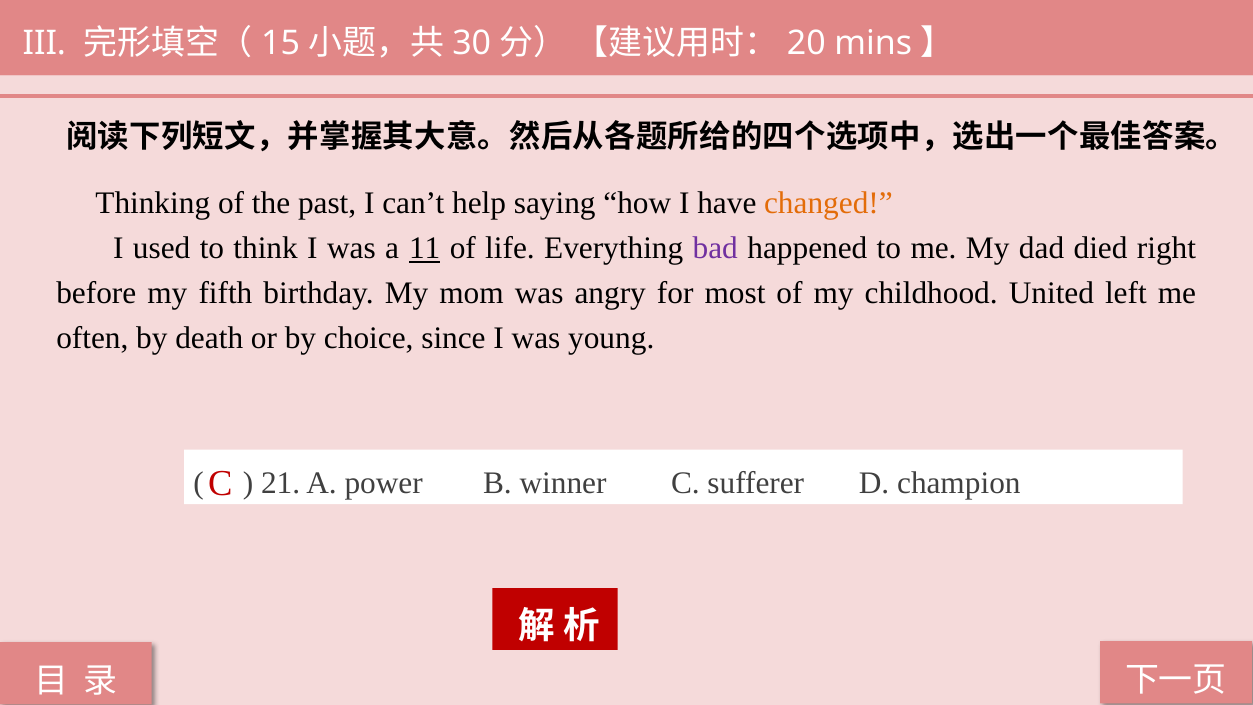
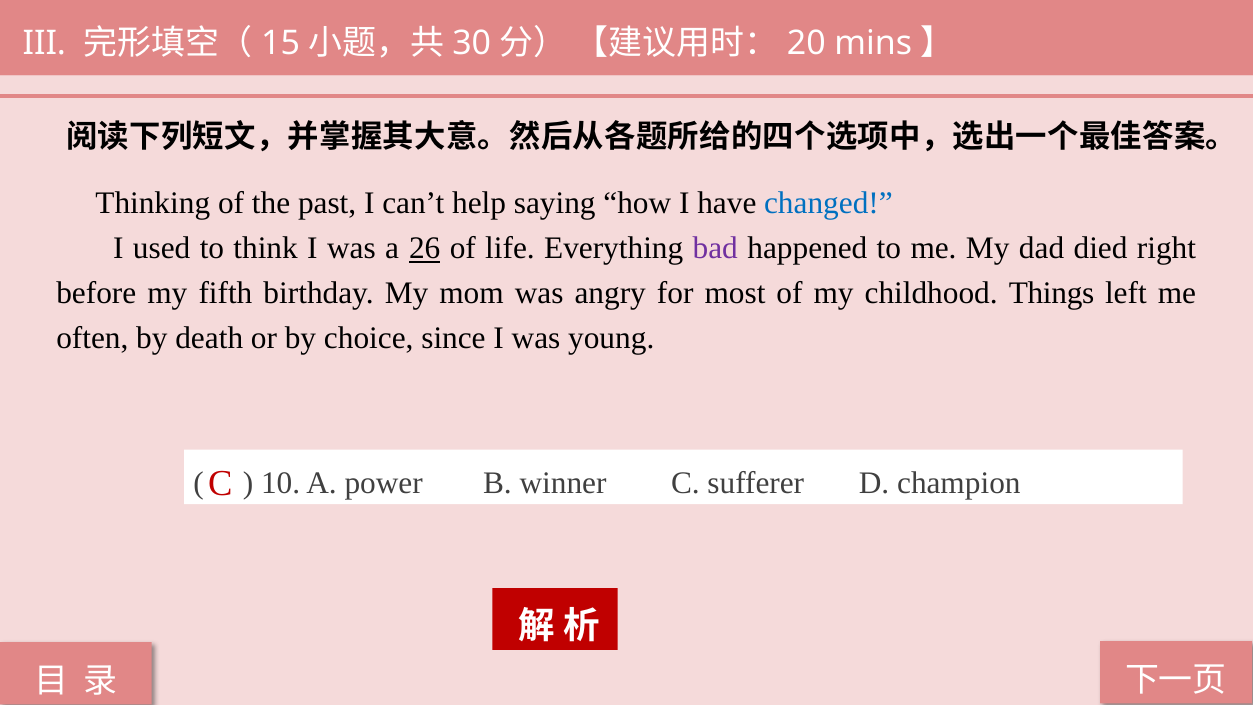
changed colour: orange -> blue (828, 203)
11: 11 -> 26 (425, 248)
United: United -> Things (1052, 293)
21: 21 -> 10 (281, 483)
